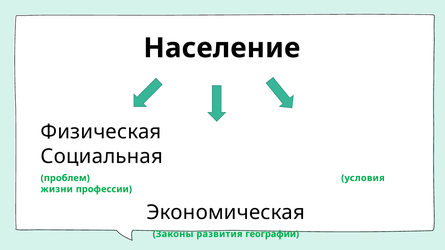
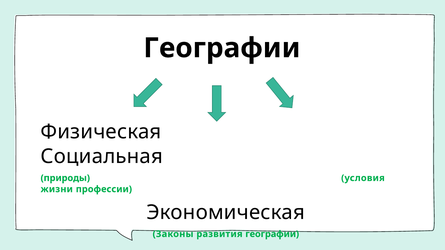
Население: Население -> Географии (222, 48)
проблем: проблем -> природы (65, 178)
